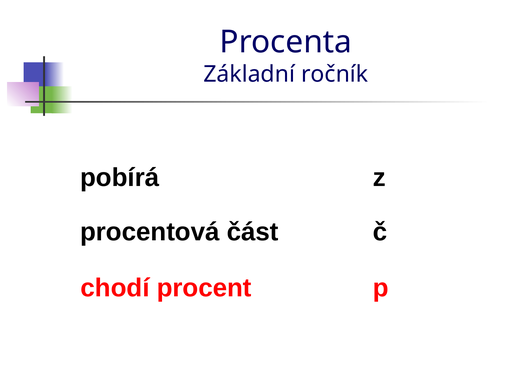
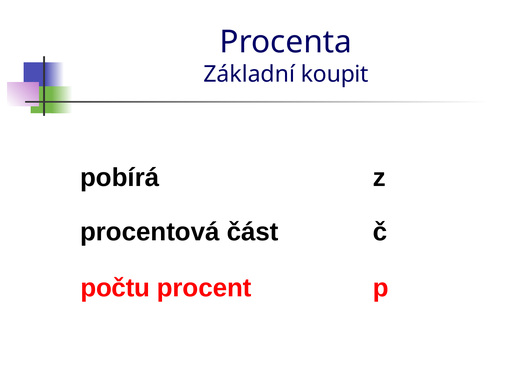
ročník: ročník -> koupit (335, 74)
chodí: chodí -> počtu (115, 288)
